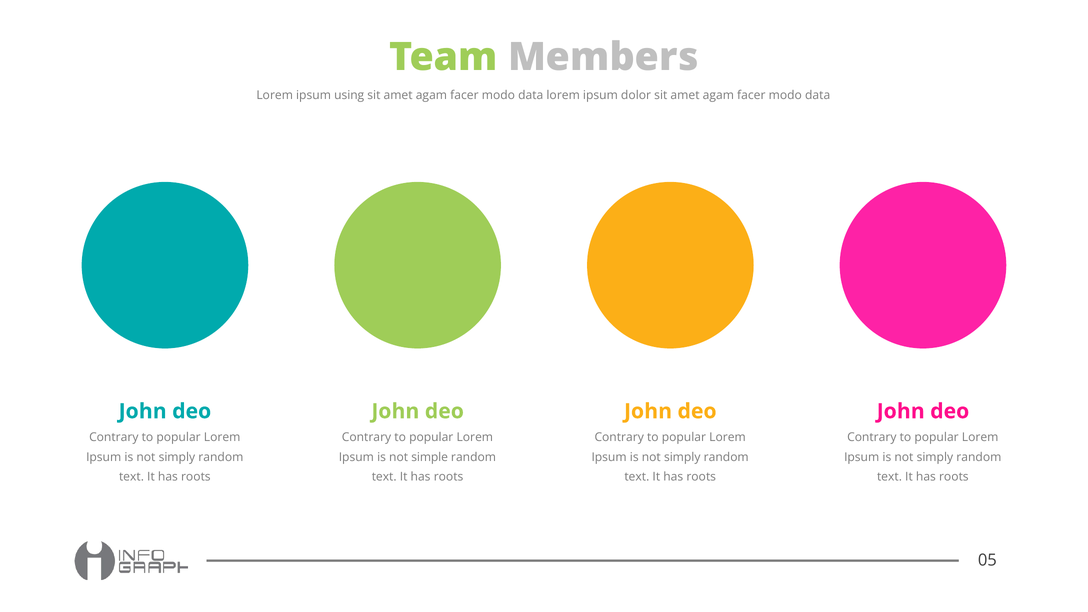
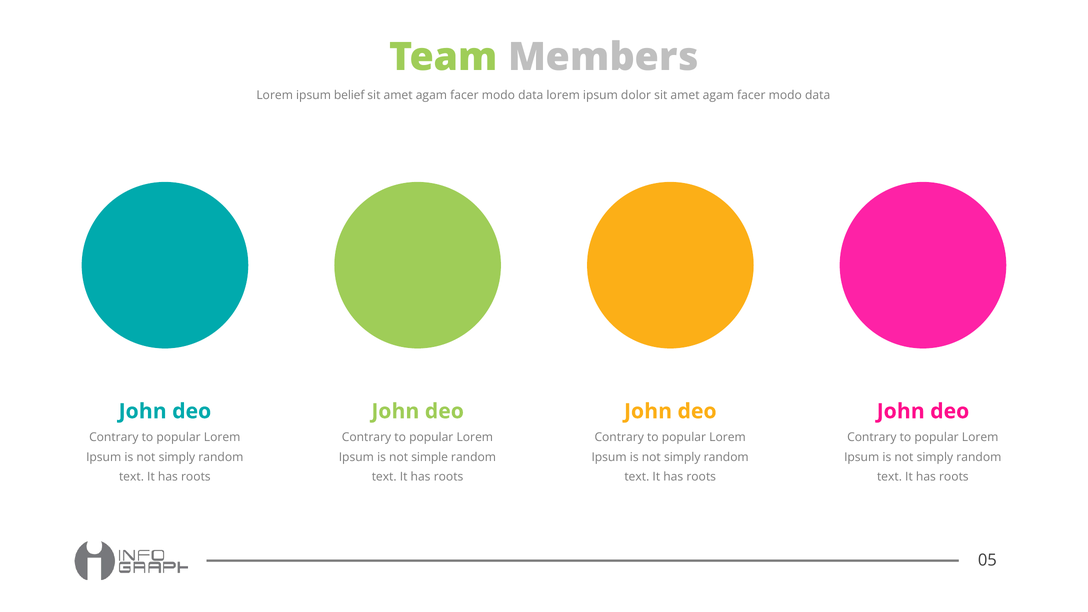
using: using -> belief (349, 95)
